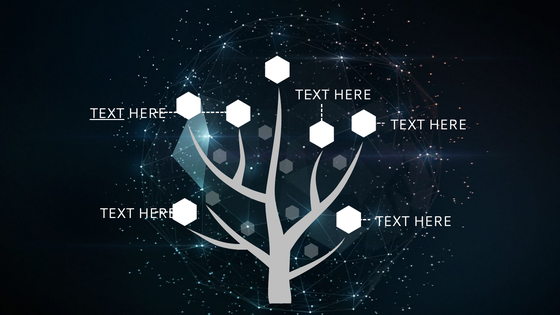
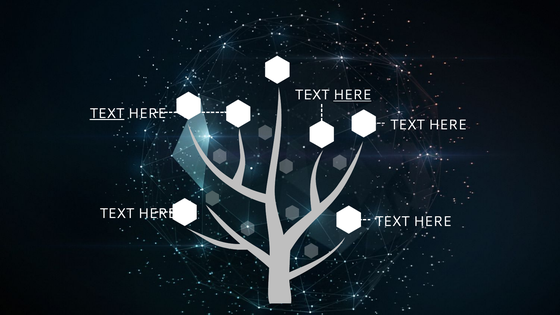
HERE underline: none -> present (352, 95)
